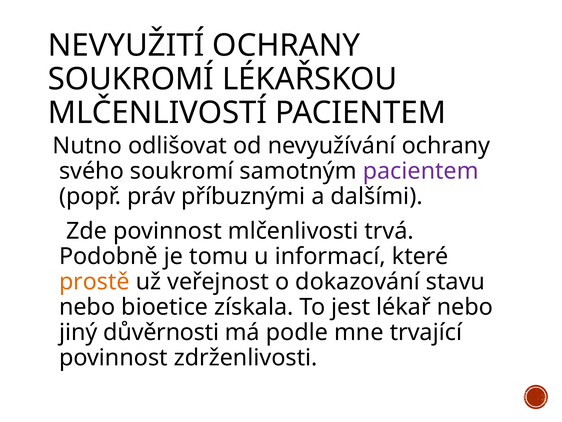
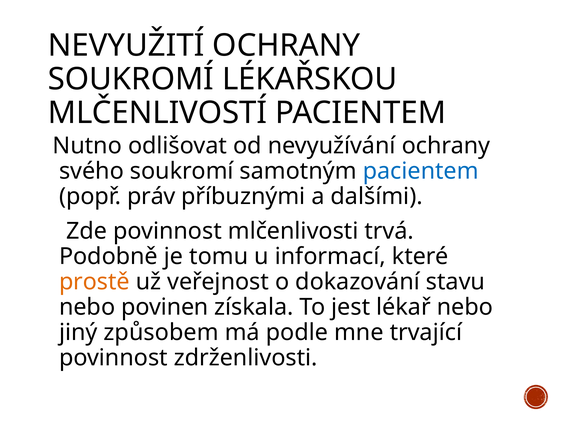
pacientem colour: purple -> blue (421, 171)
bioetice: bioetice -> povinen (165, 307)
důvěrnosti: důvěrnosti -> způsobem (161, 332)
